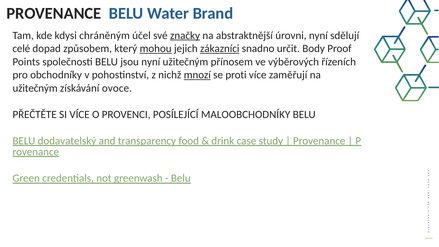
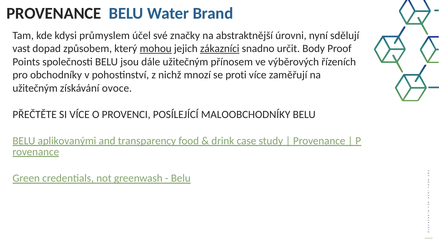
chráněným: chráněným -> průmyslem (105, 35)
značky underline: present -> none (185, 35)
celé: celé -> vast (21, 49)
jsou nyní: nyní -> dále (151, 62)
mnozí underline: present -> none (197, 75)
dodavatelský: dodavatelský -> aplikovanými (67, 141)
